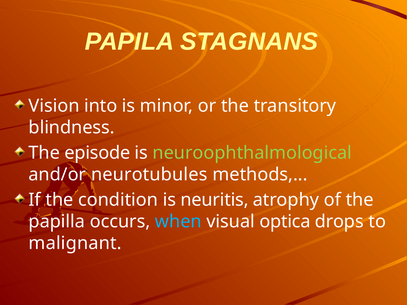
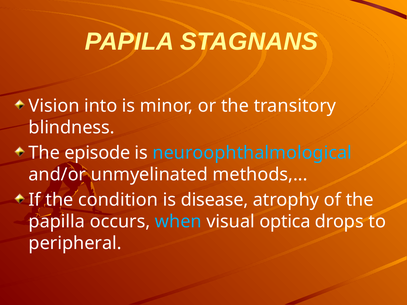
neuroophthalmological colour: light green -> light blue (252, 153)
neurotubules: neurotubules -> unmyelinated (149, 175)
neuritis: neuritis -> disease (215, 200)
malignant: malignant -> peripheral (75, 243)
